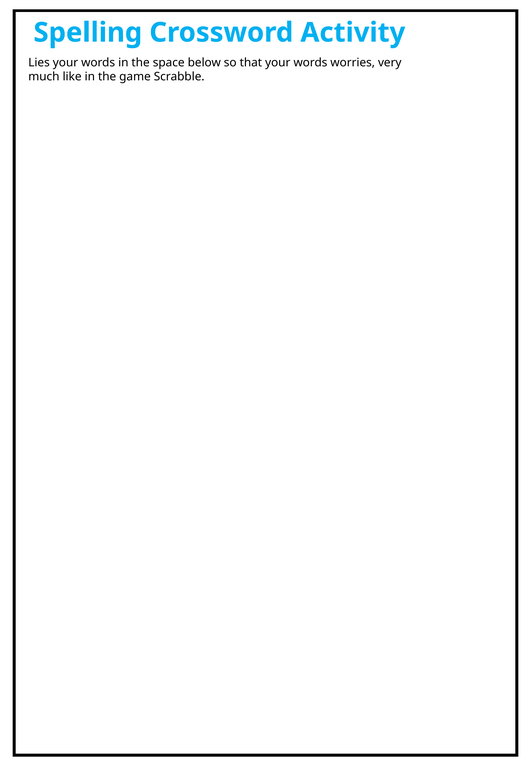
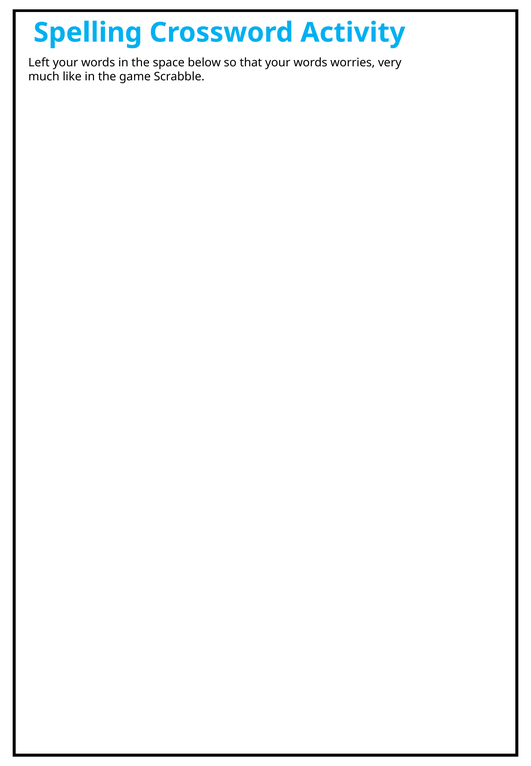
Lies: Lies -> Left (39, 63)
